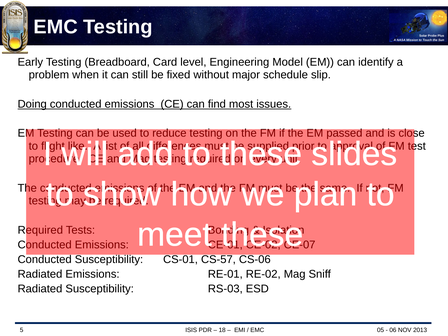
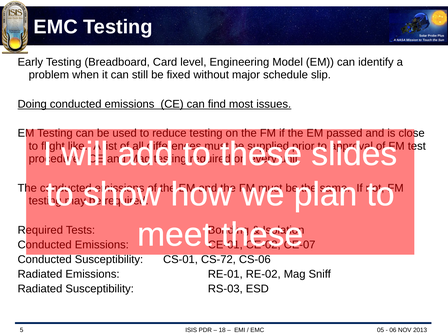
CS-57: CS-57 -> CS-72 (218, 259)
